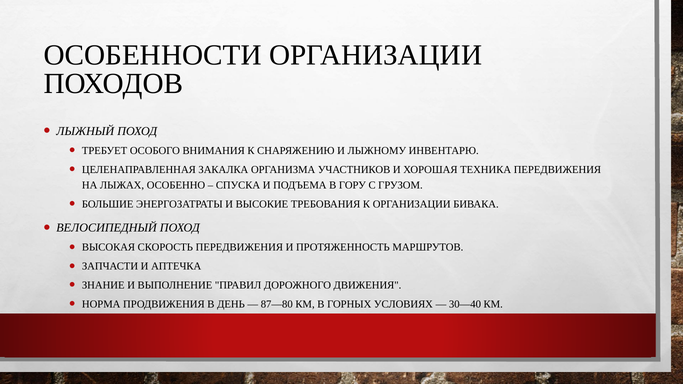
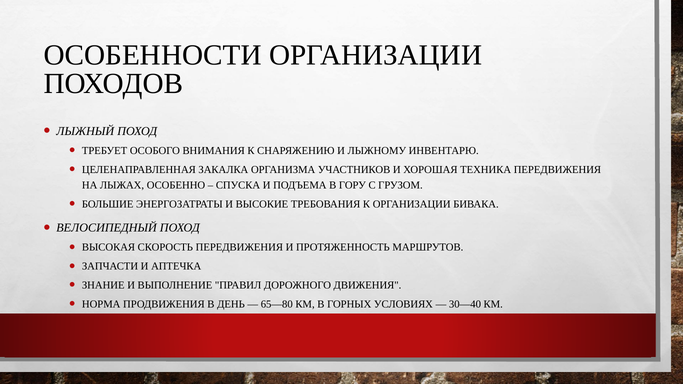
87—80: 87—80 -> 65—80 (277, 304)
